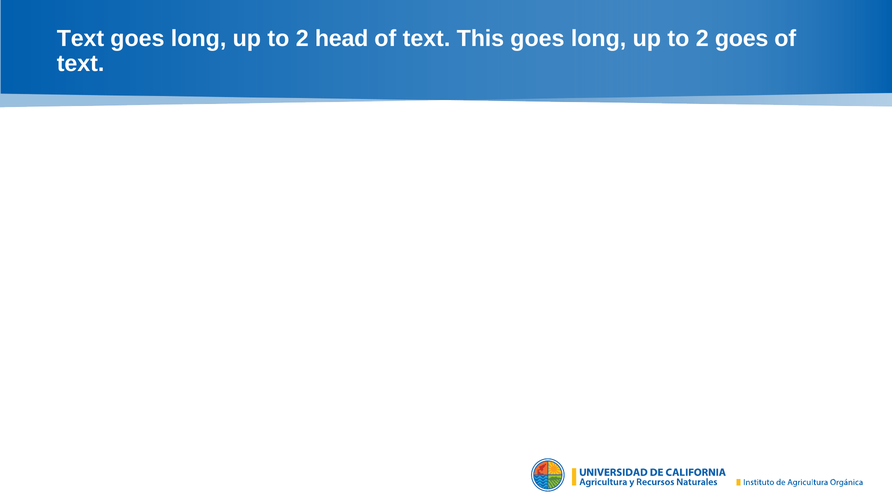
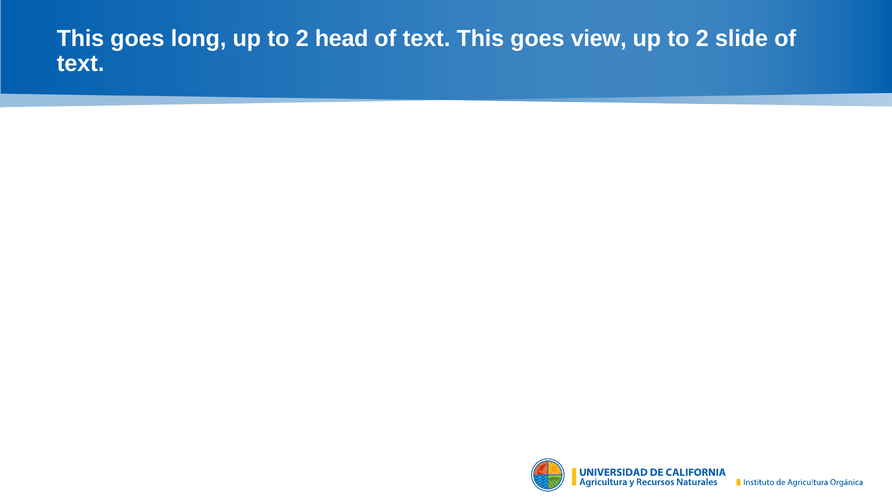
Text: Text -> This (80, 39)
long: long -> view (599, 39)
2 goes: goes -> slide (741, 39)
